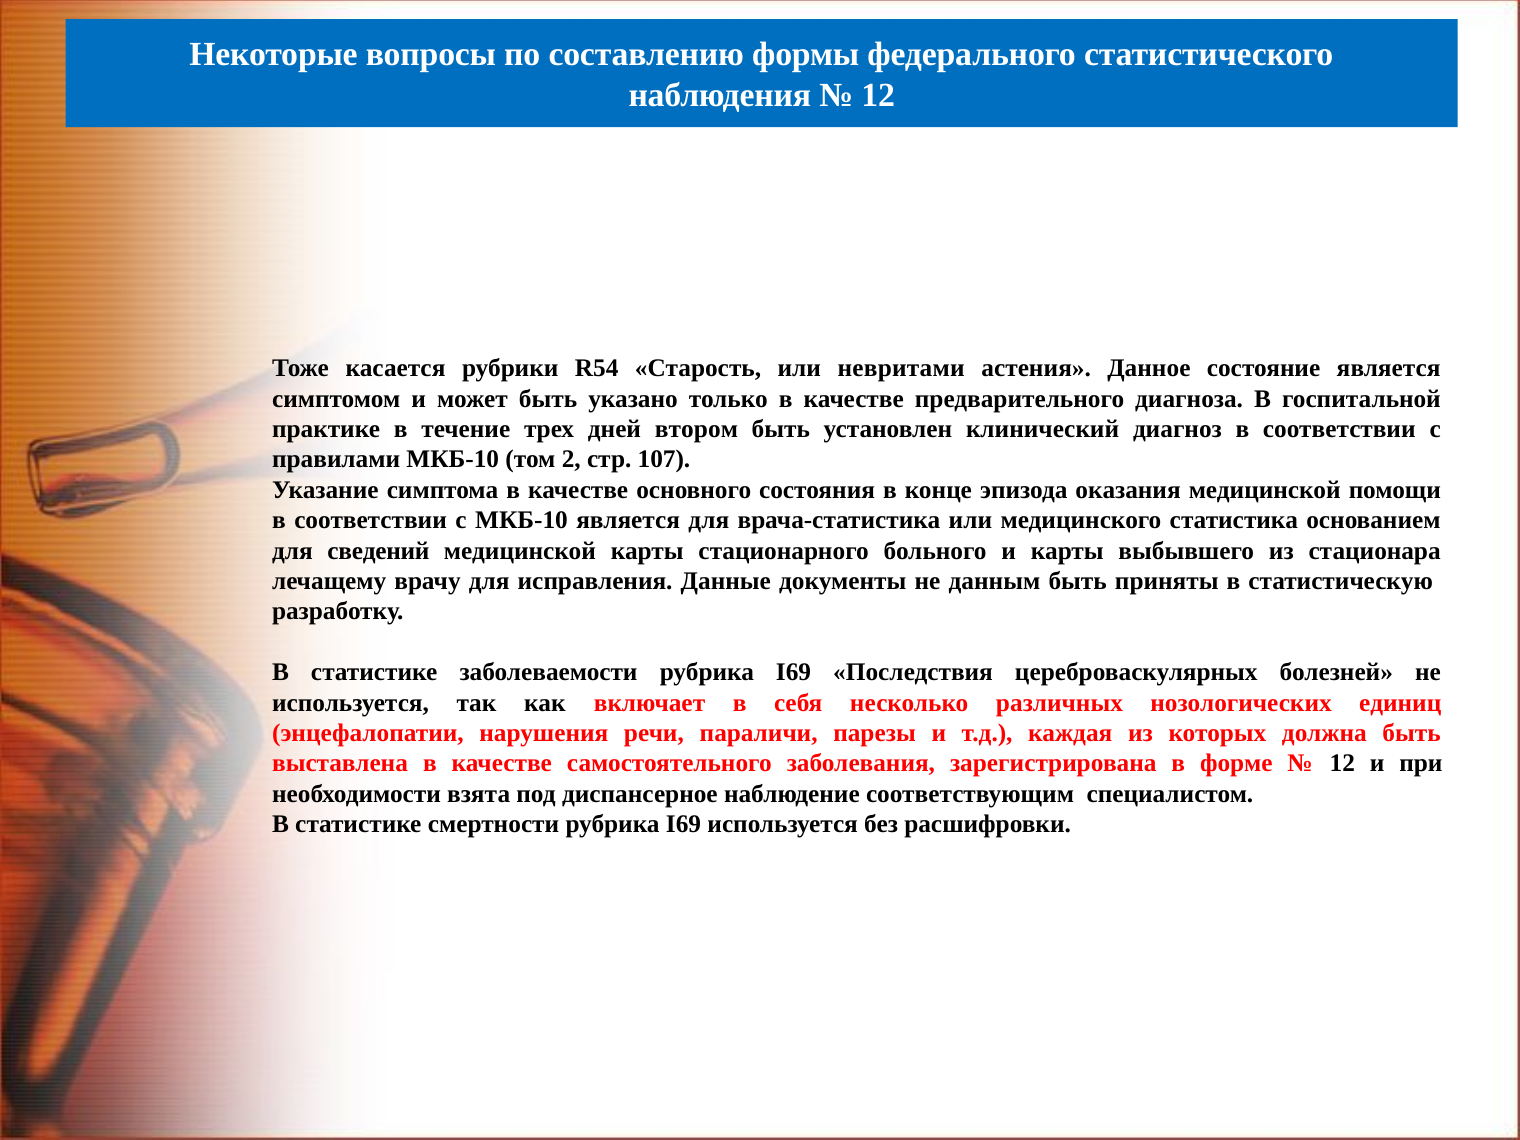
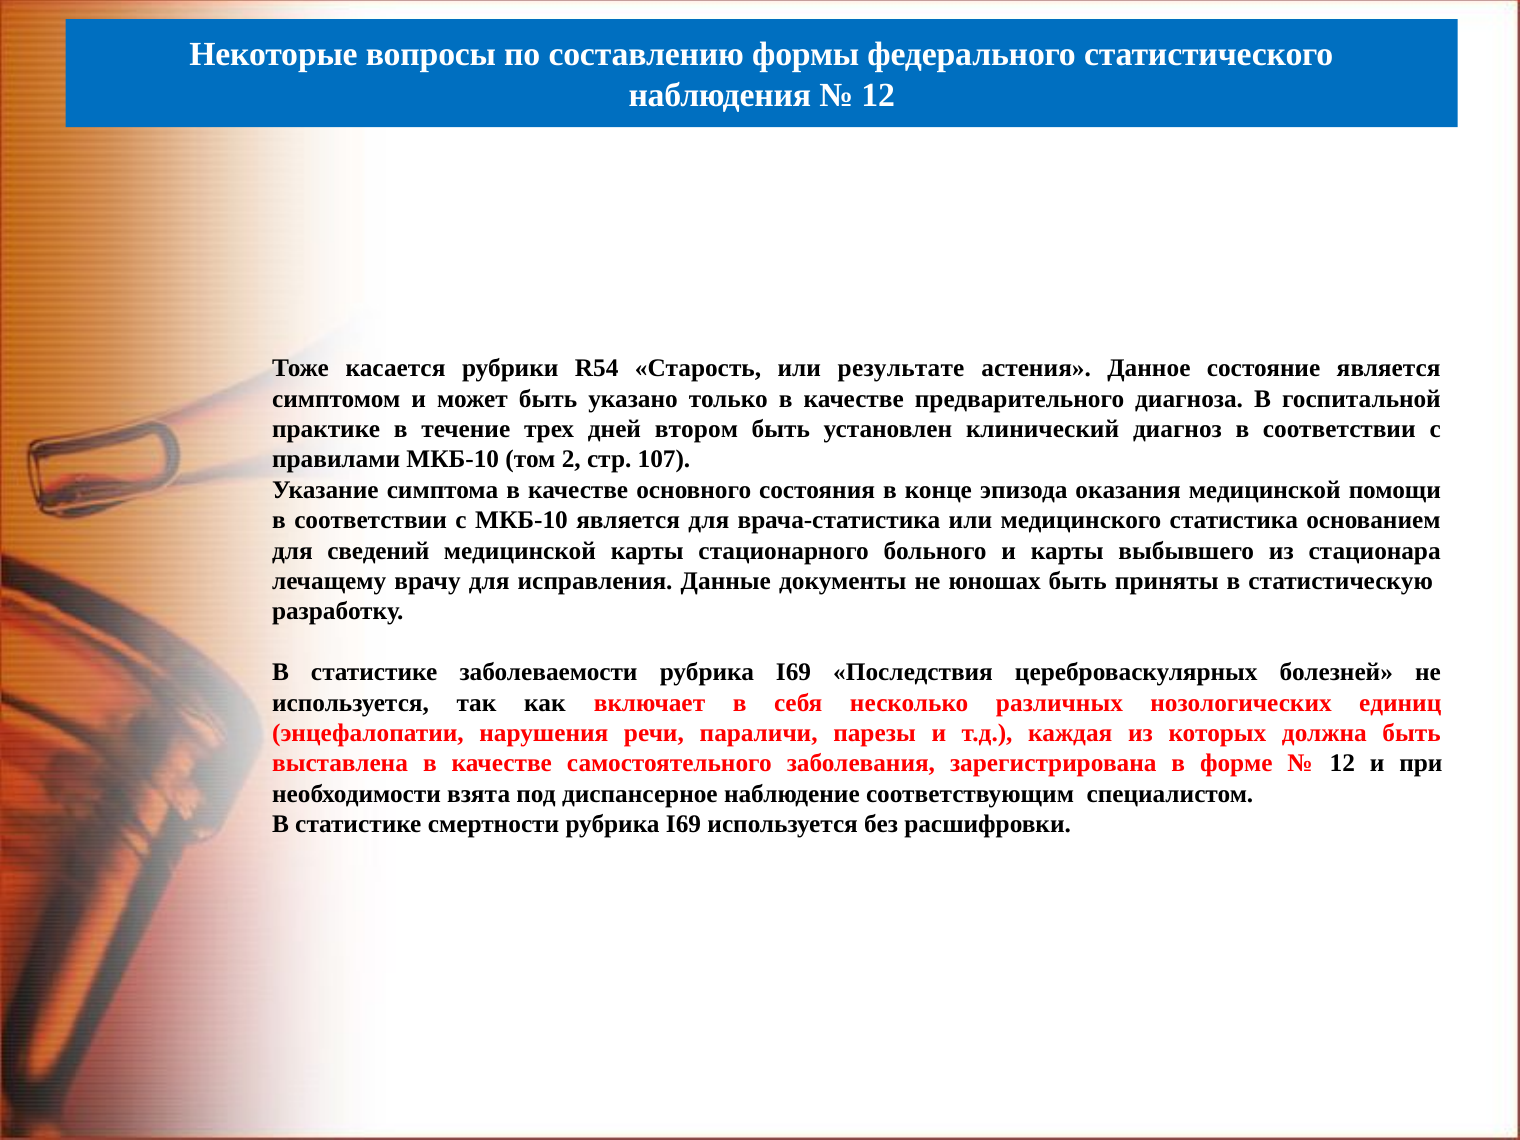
невритами: невритами -> результате (901, 368)
данным: данным -> юношах (995, 581)
